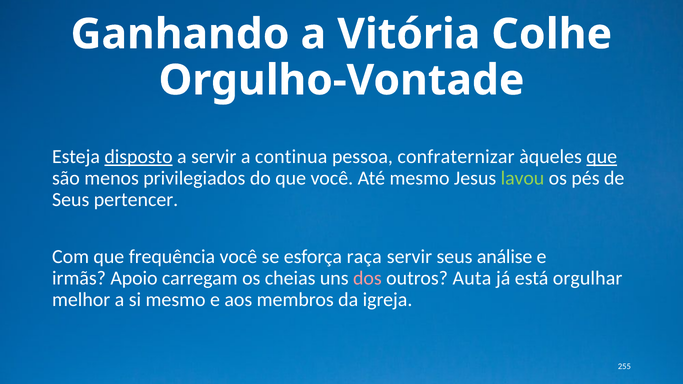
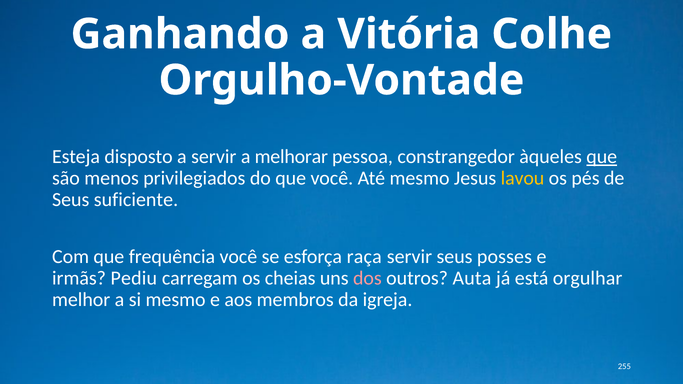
disposto underline: present -> none (139, 157)
continua: continua -> melhorar (291, 157)
confraternizar: confraternizar -> constrangedor (456, 157)
lavou colour: light green -> yellow (523, 178)
pertencer: pertencer -> suficiente (136, 200)
análise: análise -> posses (504, 257)
Apoio: Apoio -> Pediu (134, 278)
